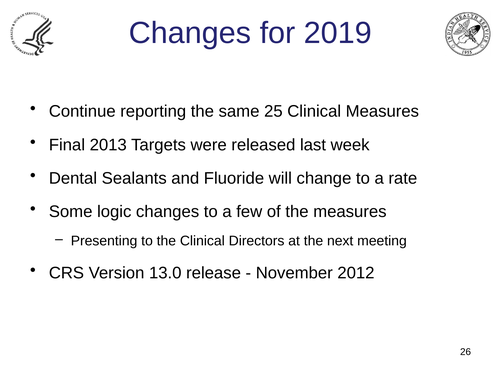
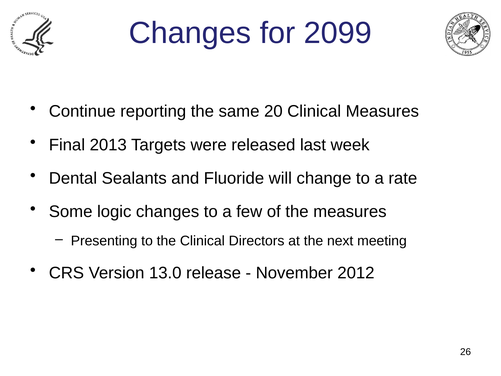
2019: 2019 -> 2099 (338, 33)
25: 25 -> 20 (273, 111)
